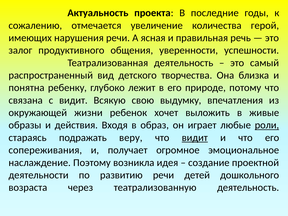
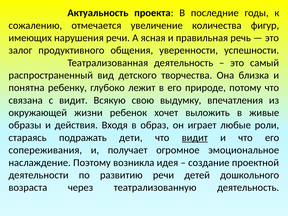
герой: герой -> фигур (265, 25)
роли underline: present -> none (267, 125)
веру: веру -> дети (131, 138)
